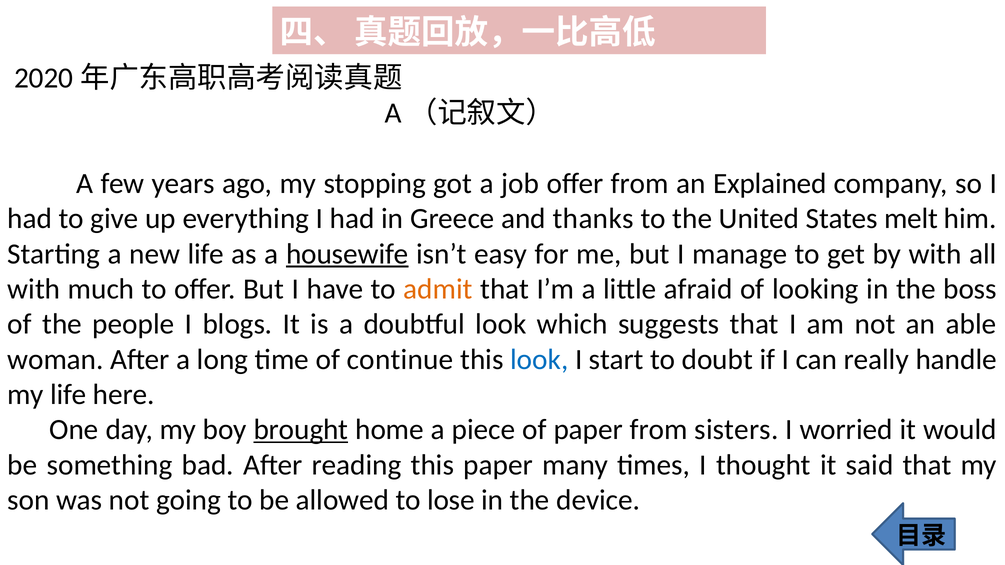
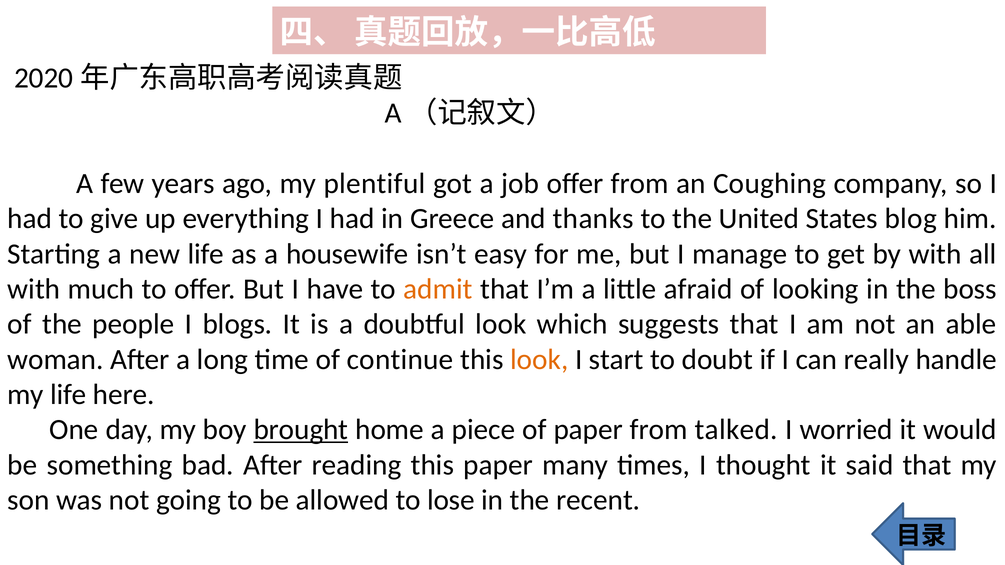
stopping: stopping -> plentiful (374, 184)
Explained: Explained -> Coughing (770, 184)
melt: melt -> blog (911, 219)
housewife underline: present -> none (347, 254)
look colour: blue -> orange (539, 360)
sisters: sisters -> talked (736, 430)
device: device -> recent (598, 500)
